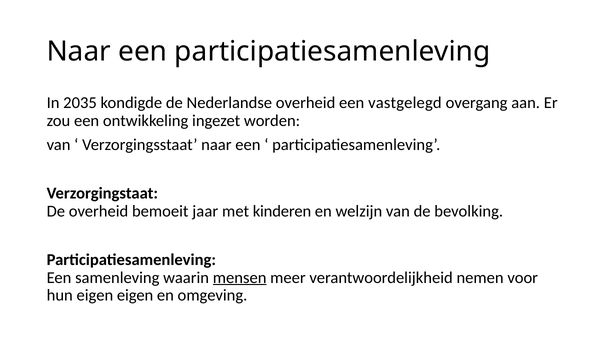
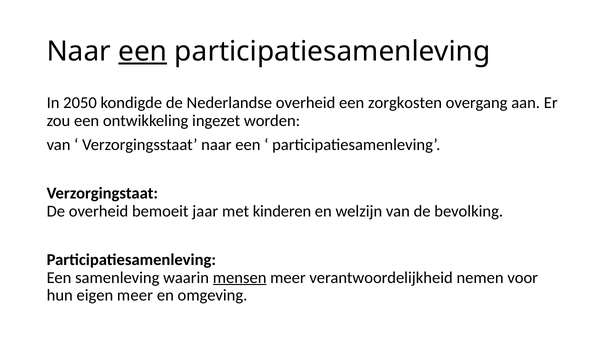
een underline: none -> present (143, 51)
2035: 2035 -> 2050 (80, 103)
vastgelegd: vastgelegd -> zorgkosten (405, 103)
eigen eigen: eigen -> meer (135, 296)
